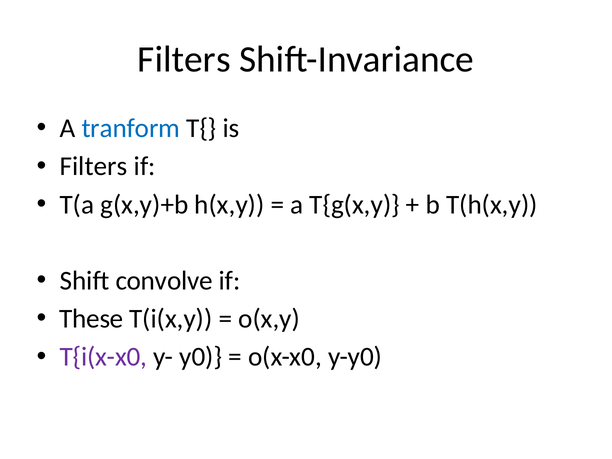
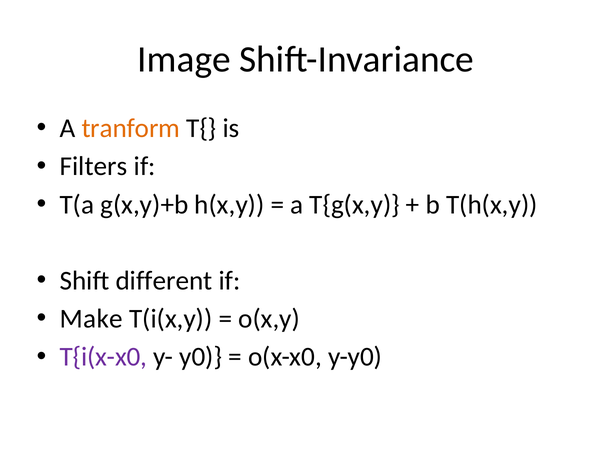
Filters: Filters -> Image (184, 59)
tranform colour: blue -> orange (131, 128)
convolve: convolve -> different (164, 281)
These: These -> Make (91, 319)
